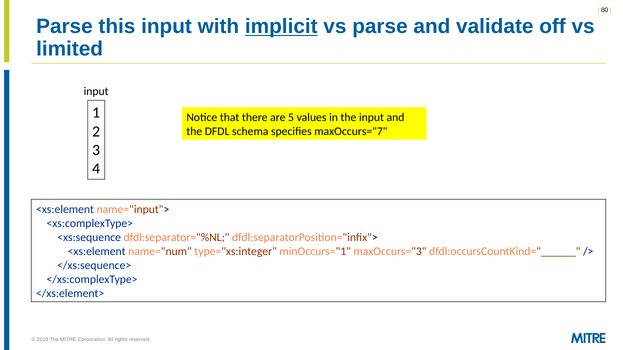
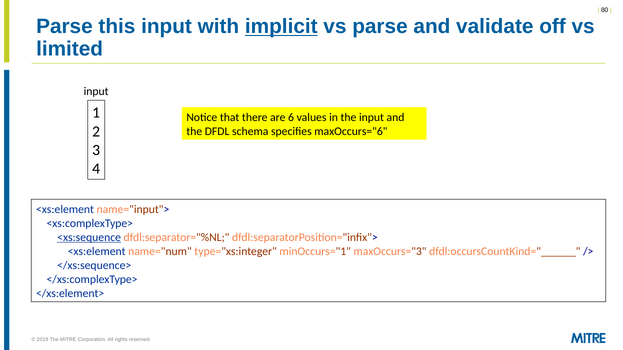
5: 5 -> 6 (291, 117)
maxOccurs="7: maxOccurs="7 -> maxOccurs="6 (351, 131)
<xs:sequence underline: none -> present (89, 237)
